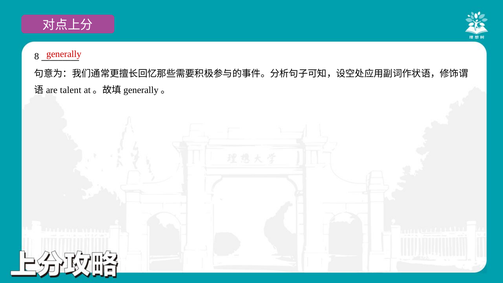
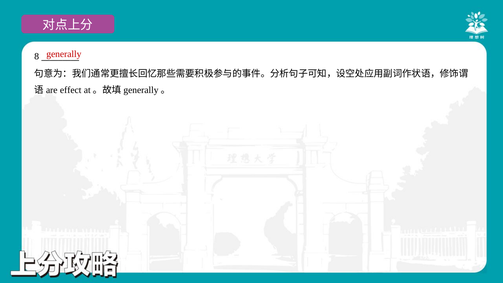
talent: talent -> effect (71, 90)
